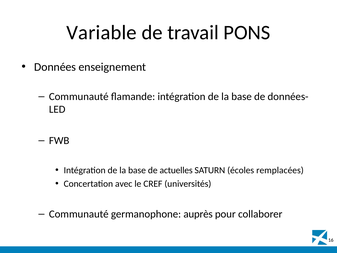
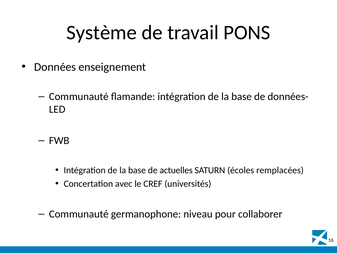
Variable: Variable -> Système (102, 33)
auprès: auprès -> niveau (198, 214)
